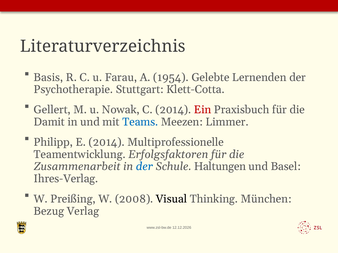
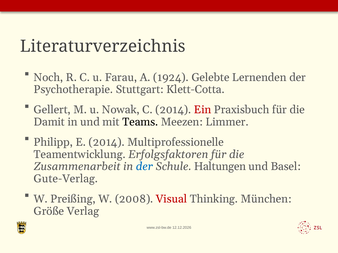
Basis: Basis -> Noch (48, 77)
1954: 1954 -> 1924 (171, 77)
Teams colour: blue -> black (140, 122)
Ihres-Verlag: Ihres-Verlag -> Gute-Verlag (66, 179)
Visual colour: black -> red (172, 199)
Bezug: Bezug -> Größe (49, 211)
